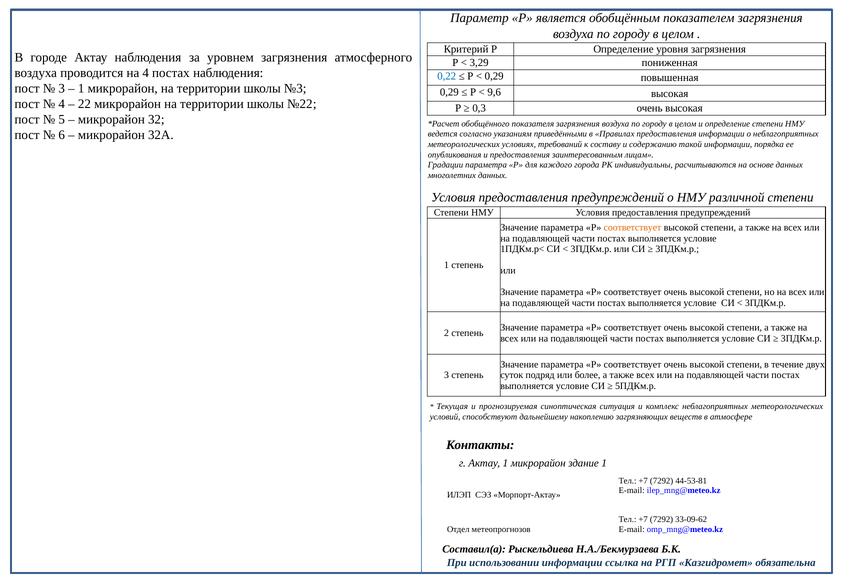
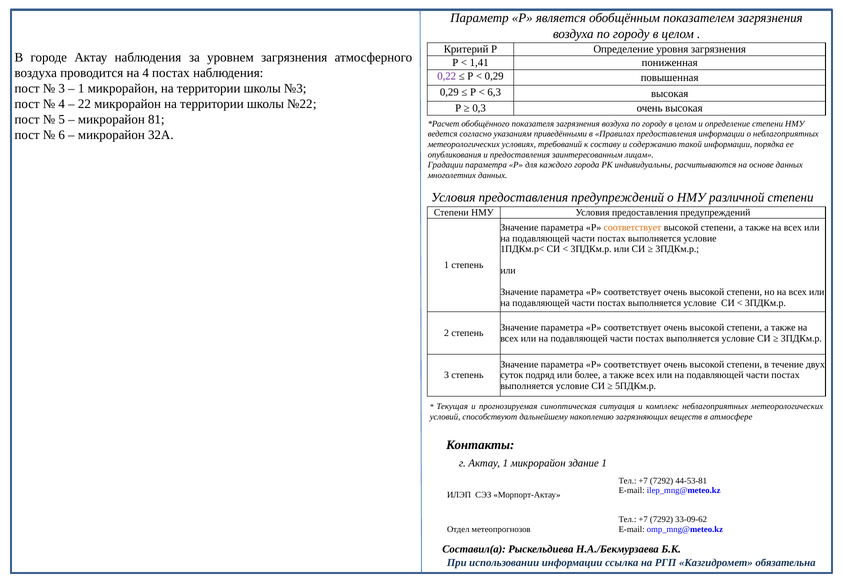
3,29: 3,29 -> 1,41 (479, 63)
0,22 colour: blue -> purple (447, 76)
9,6: 9,6 -> 6,3 (494, 92)
32: 32 -> 81 (156, 120)
